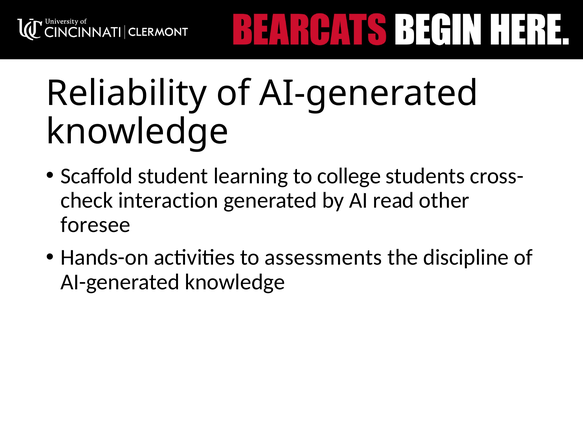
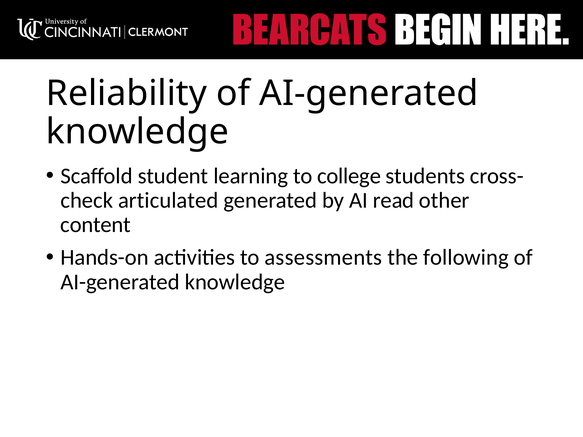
interaction: interaction -> articulated (168, 200)
foresee: foresee -> content (96, 225)
discipline: discipline -> following (466, 258)
